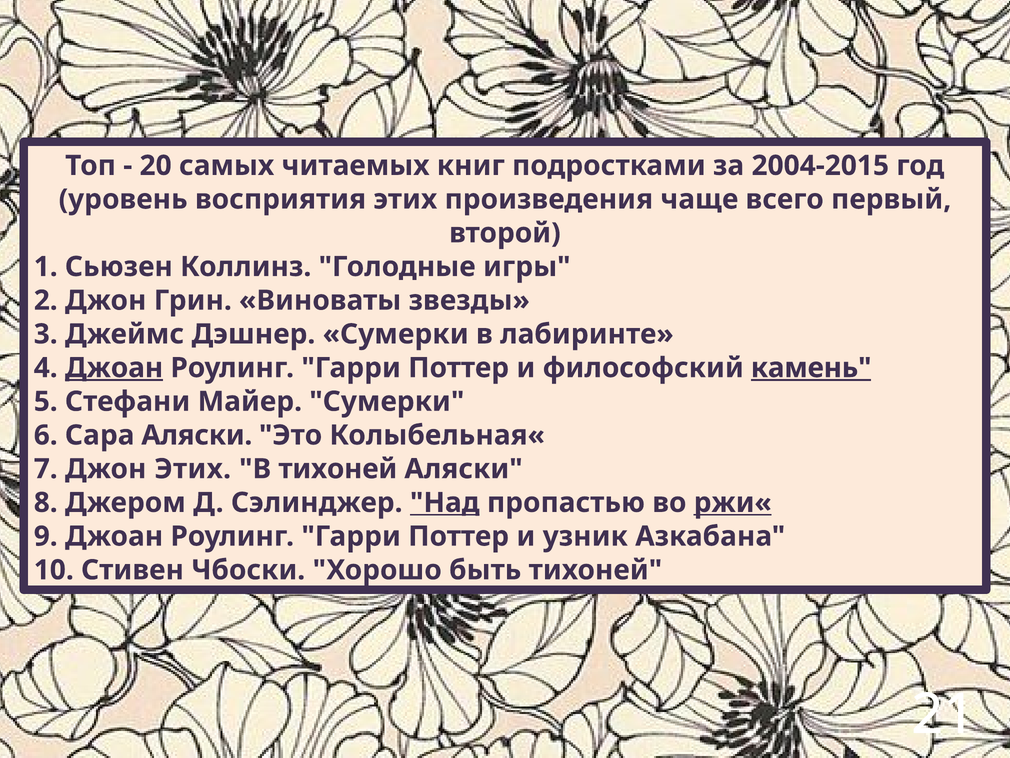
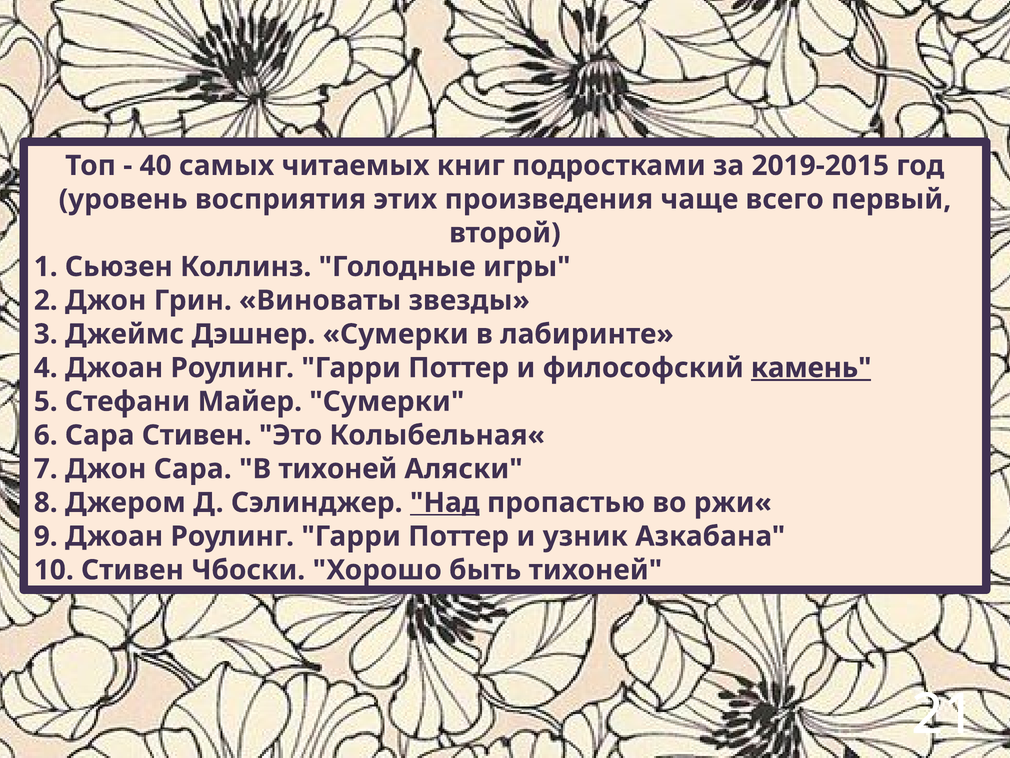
20: 20 -> 40 (156, 166)
2004-2015: 2004-2015 -> 2019-2015 (820, 166)
Джоан underline: present -> none (114, 368)
Сара Аляски: Аляски -> Стивен (197, 435)
Джон Этих: Этих -> Сара (193, 469)
ржи« underline: present -> none (733, 502)
